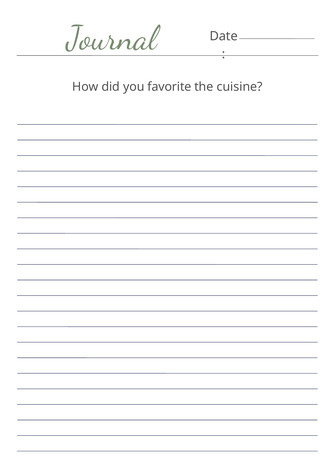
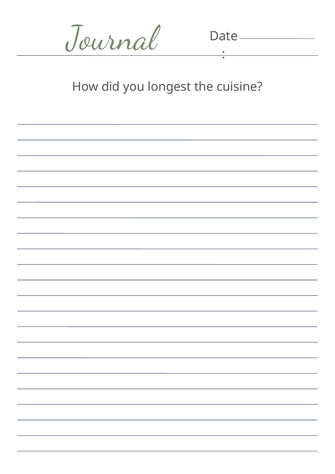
favorite: favorite -> longest (169, 87)
